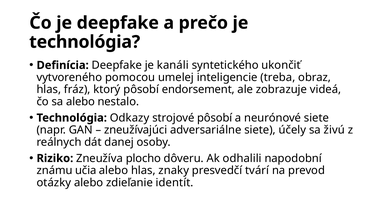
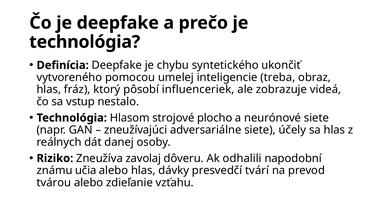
kanáli: kanáli -> chybu (173, 65)
endorsement: endorsement -> influenceriek (198, 89)
sa alebo: alebo -> vstup (80, 101)
Odkazy: Odkazy -> Hlasom (130, 118)
strojové pôsobí: pôsobí -> plocho (215, 118)
sa živú: živú -> hlas (334, 130)
plocho: plocho -> zavolaj (143, 158)
znaky: znaky -> dávky (174, 170)
otázky: otázky -> tvárou (54, 182)
identít: identít -> vzťahu (175, 182)
